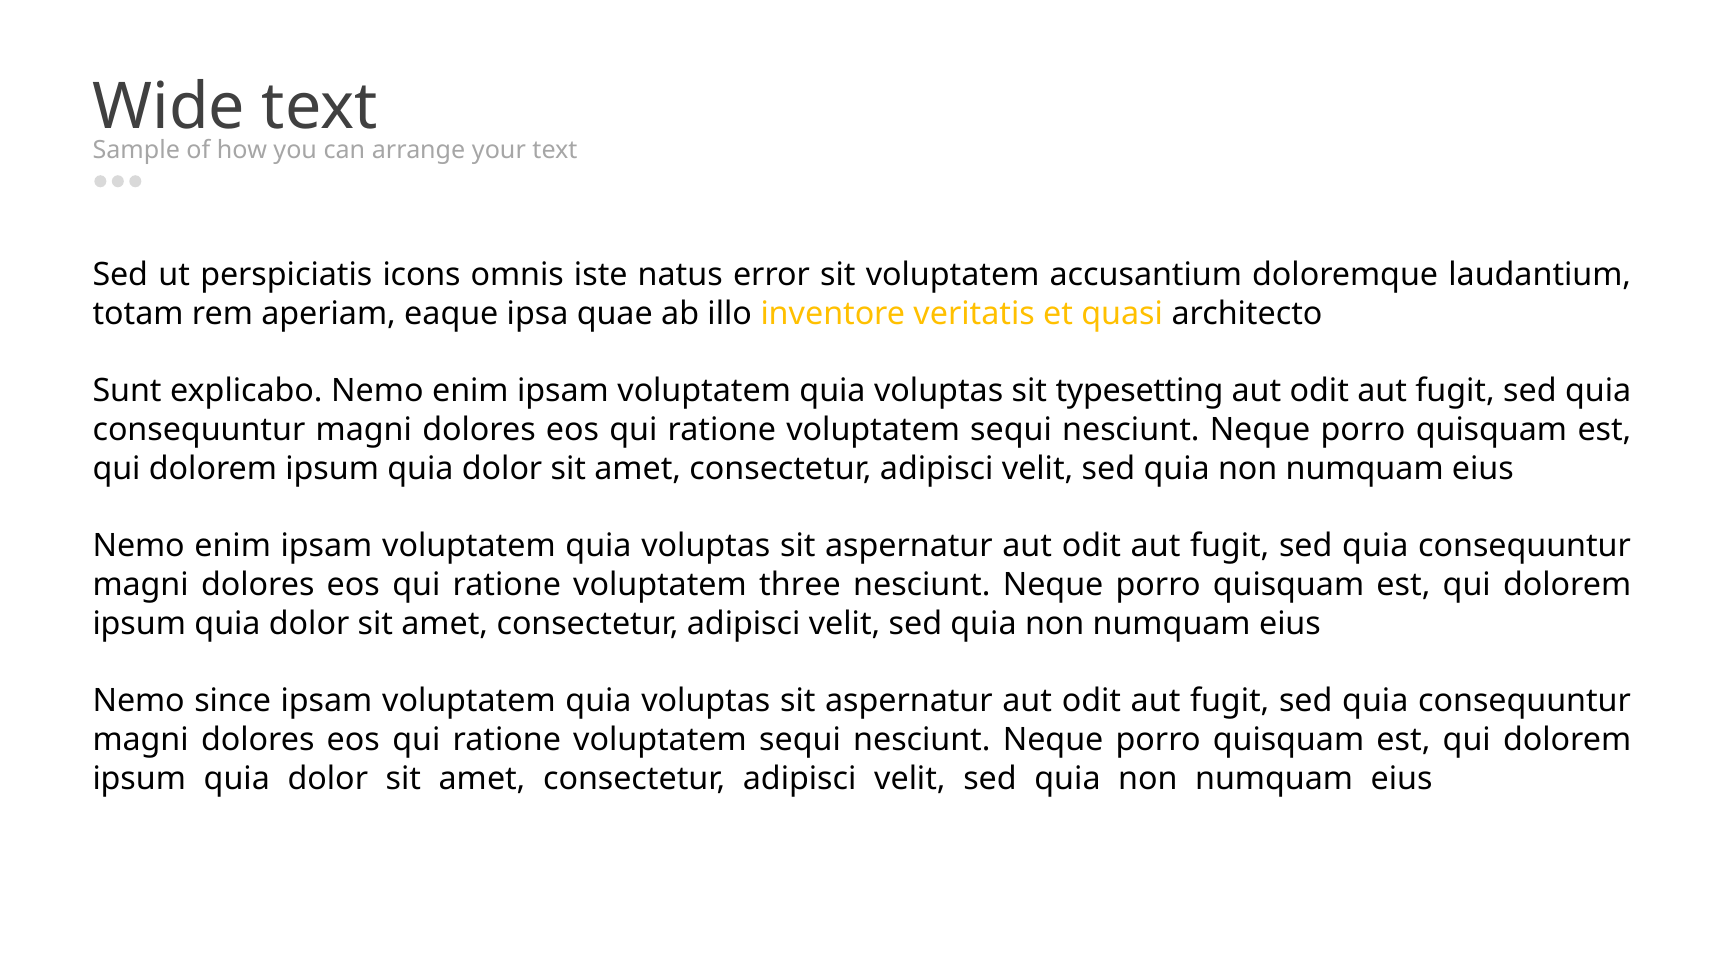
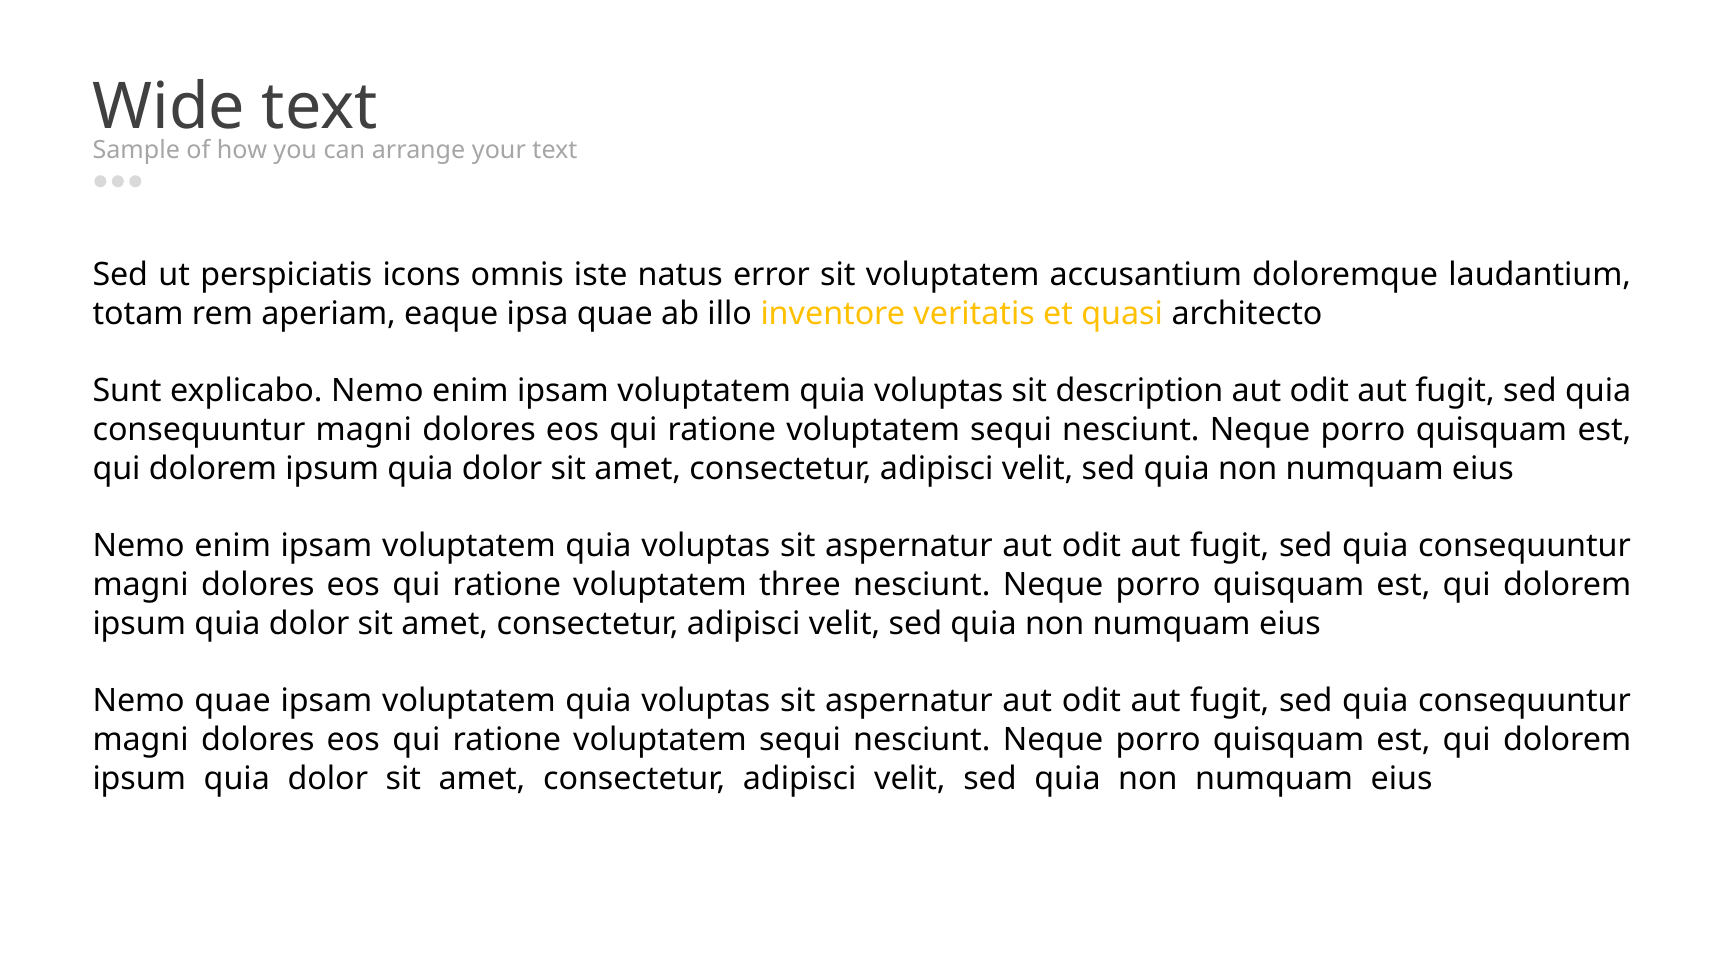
typesetting: typesetting -> description (1139, 391)
Nemo since: since -> quae (233, 701)
